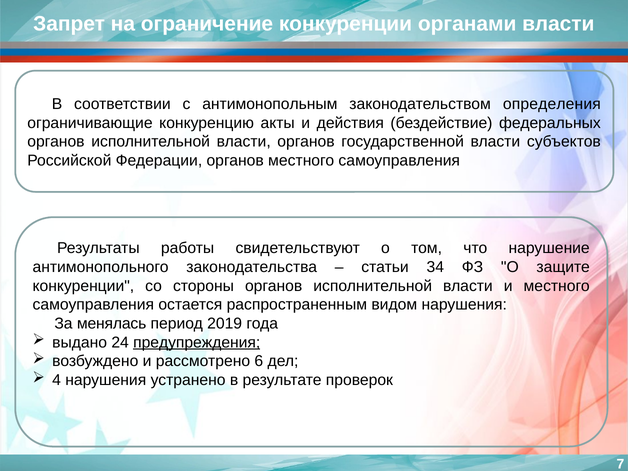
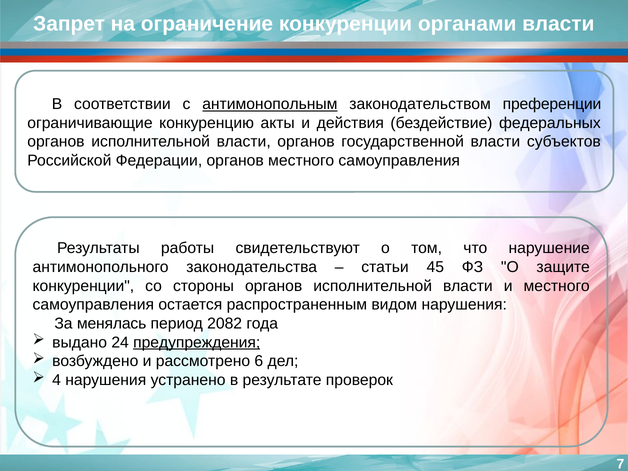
антимонопольным underline: none -> present (270, 104)
определения: определения -> преференции (552, 104)
34: 34 -> 45 (435, 267)
2019: 2019 -> 2082 (225, 324)
